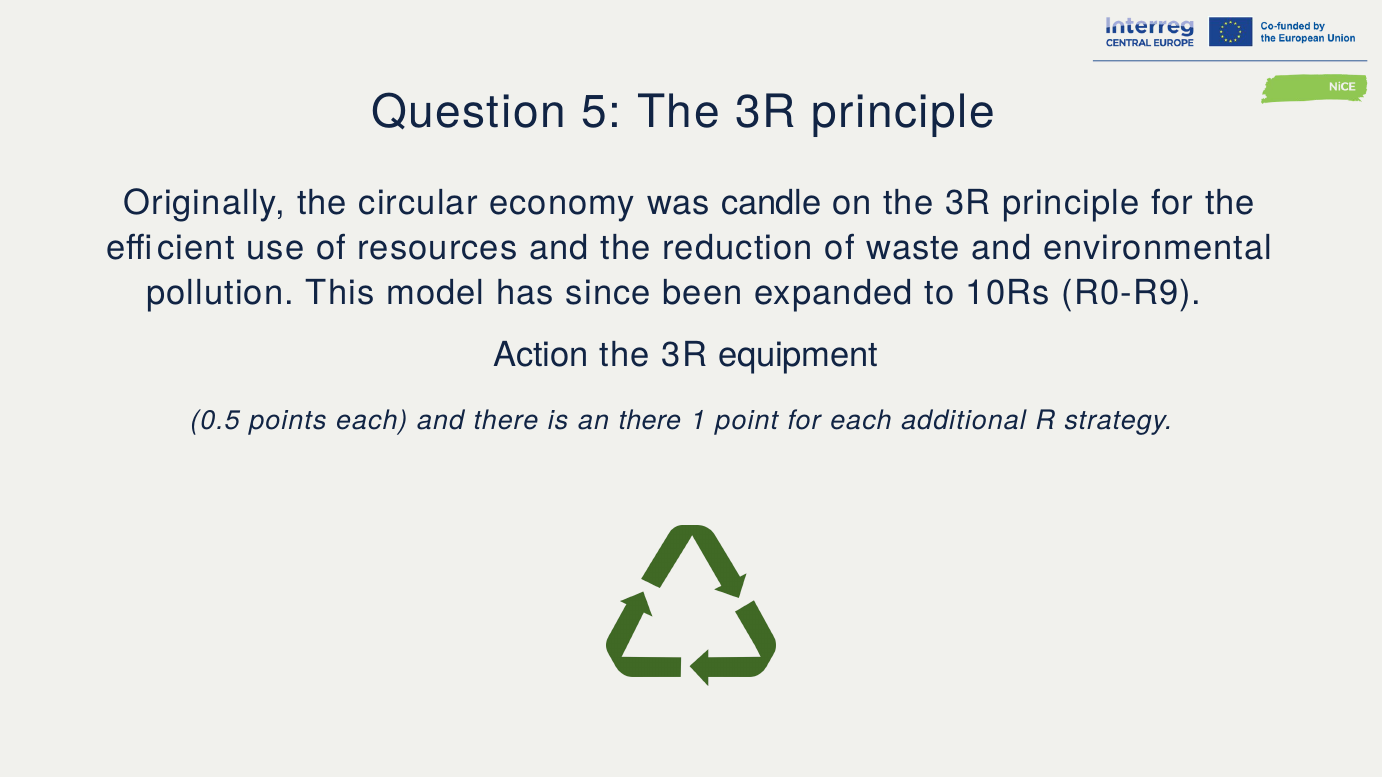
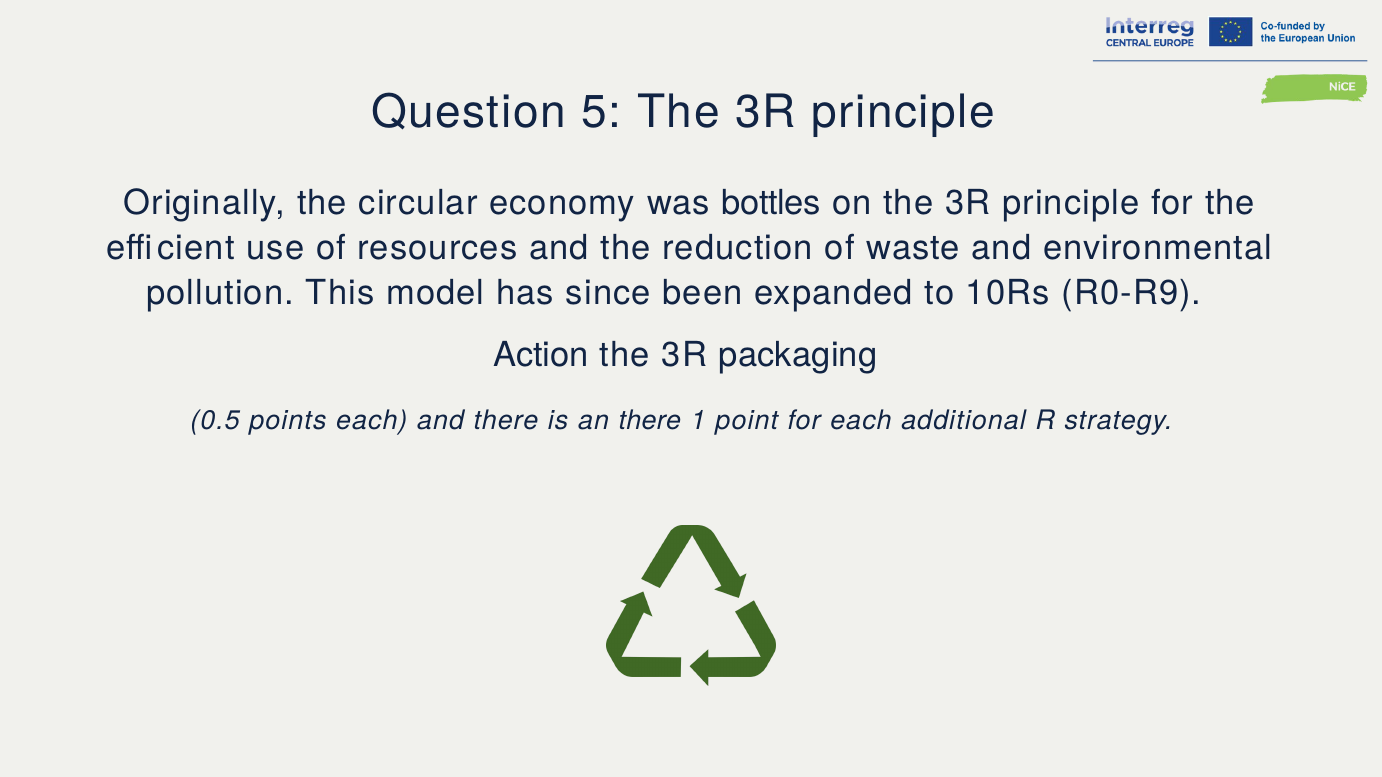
candle: candle -> bottles (771, 203)
equipment: equipment -> packaging (798, 355)
